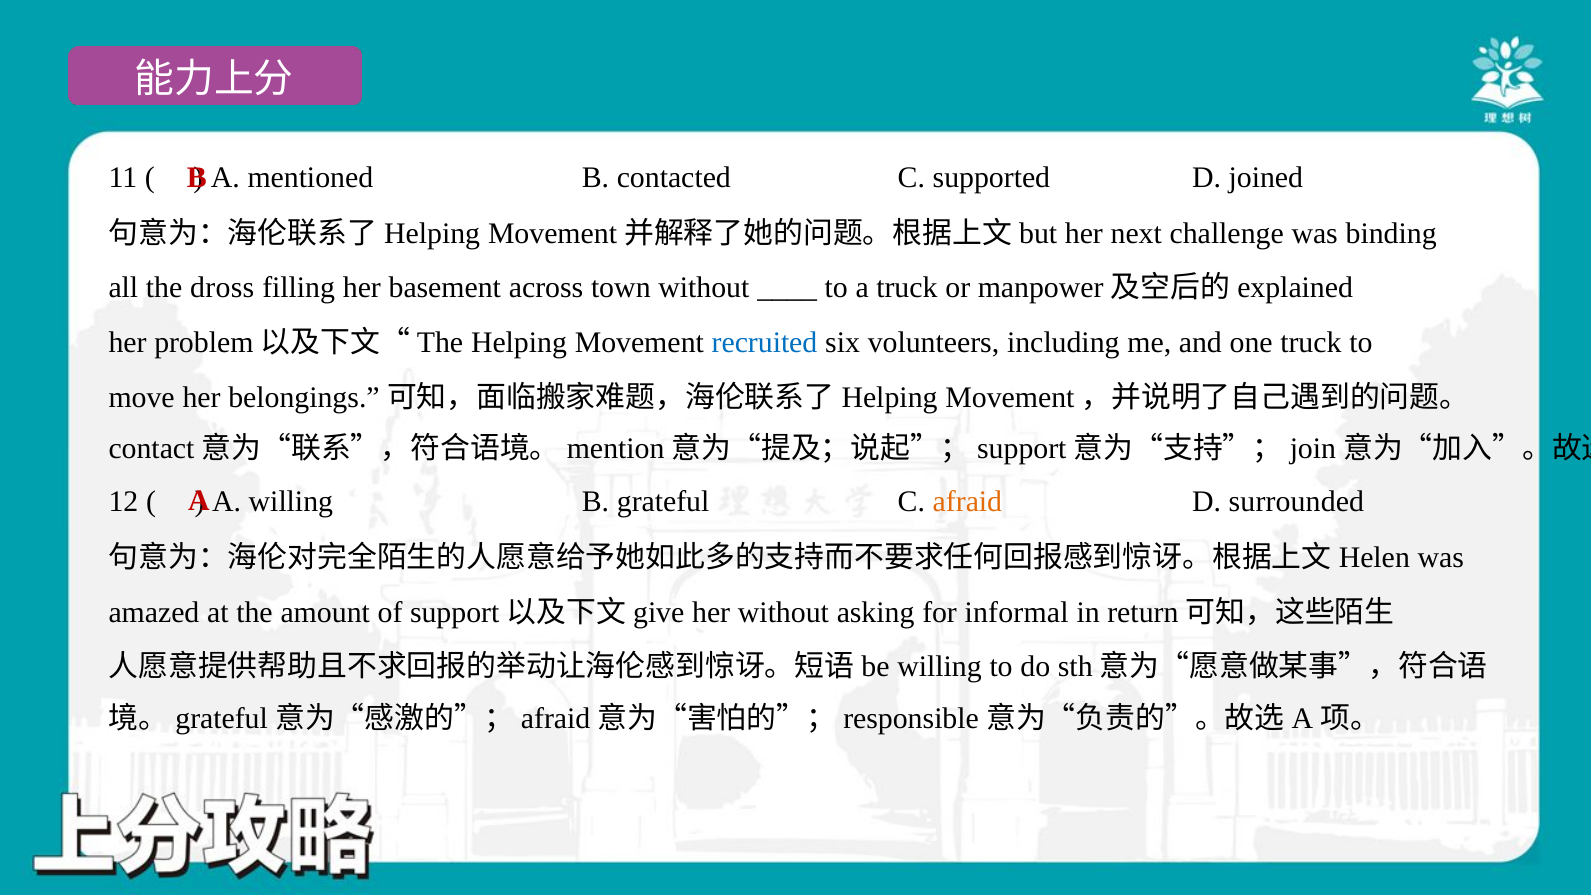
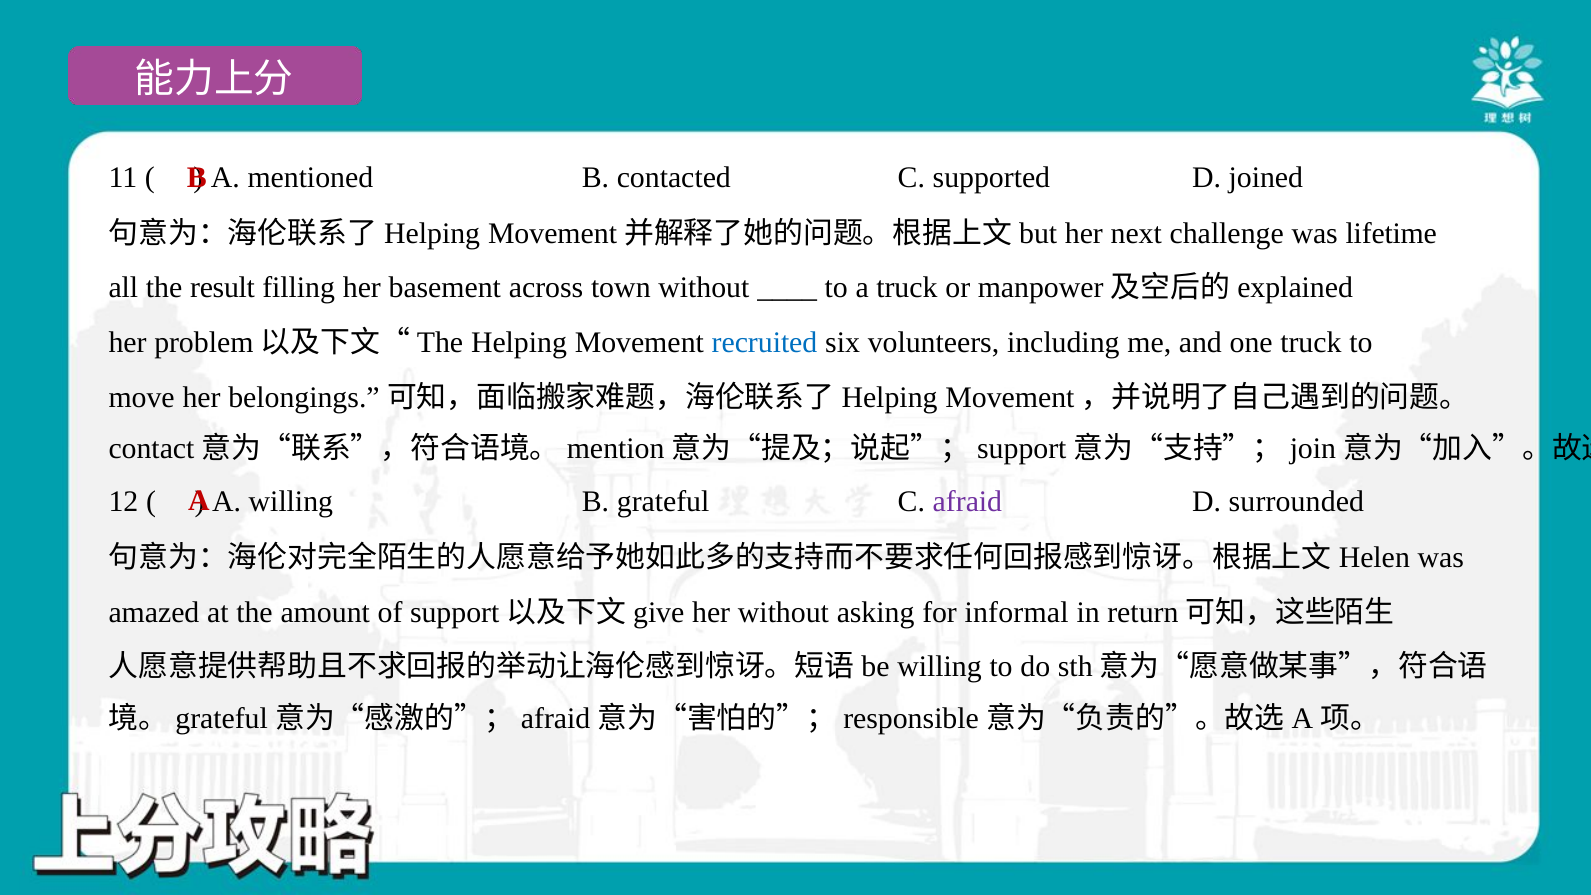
binding: binding -> lifetime (1391, 233)
dross: dross -> result (222, 288)
afraid colour: orange -> purple (967, 501)
